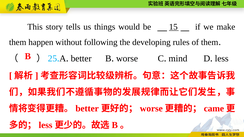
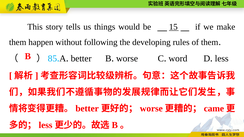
25: 25 -> 85 (52, 59)
mind: mind -> word (178, 59)
